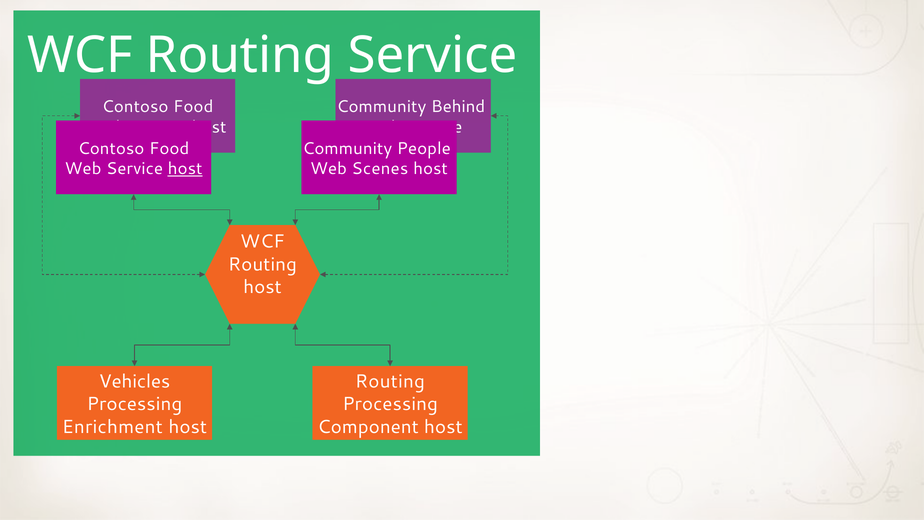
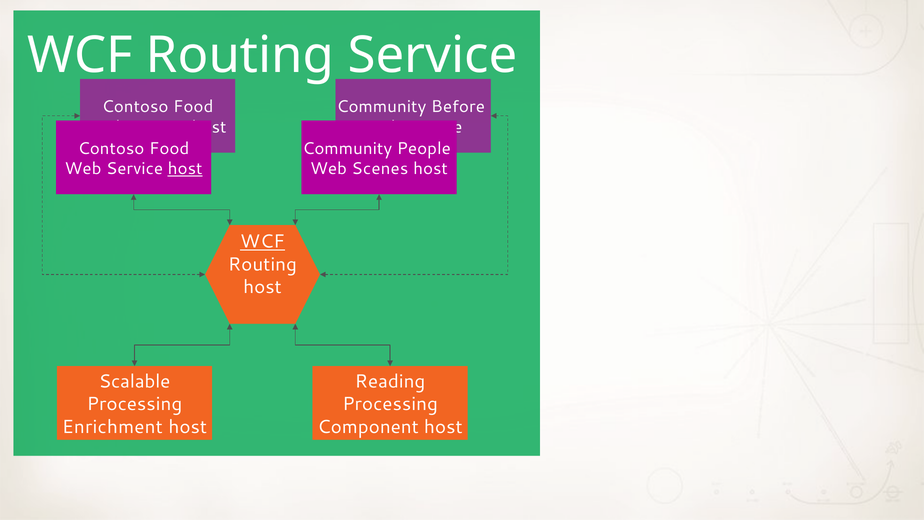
Behind: Behind -> Before (458, 107)
WCF underline: none -> present (262, 242)
Vehicles: Vehicles -> Scalable (135, 381)
Routing: Routing -> Reading (390, 381)
